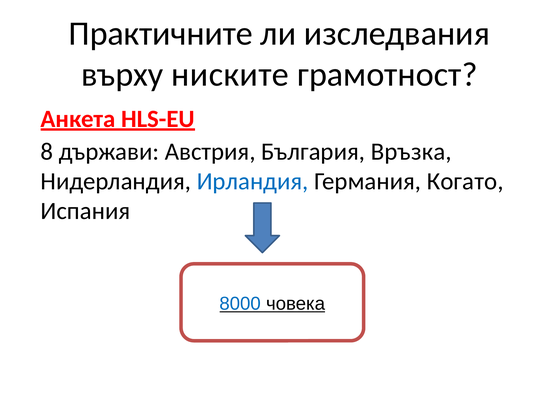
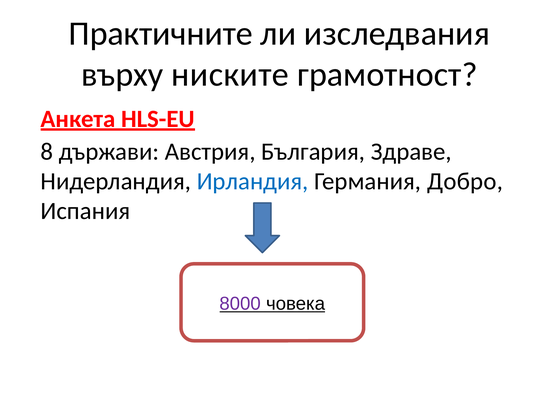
Връзка: Връзка -> Здраве (411, 152)
Когато: Когато -> Добро (465, 181)
8000 colour: blue -> purple (240, 304)
